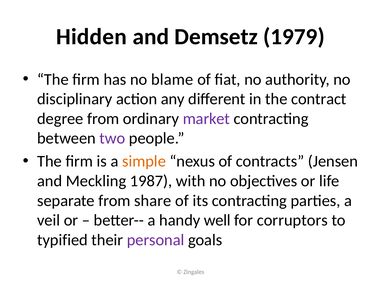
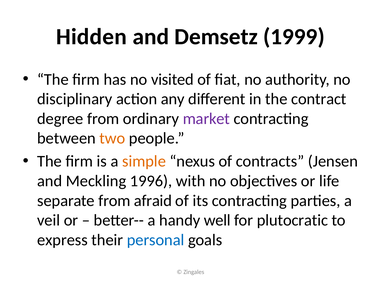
1979: 1979 -> 1999 (294, 37)
blame: blame -> visited (172, 80)
two colour: purple -> orange (112, 139)
1987: 1987 -> 1996 (151, 181)
share: share -> afraid (153, 201)
corruptors: corruptors -> plutocratic (292, 221)
typified: typified -> express (62, 241)
personal colour: purple -> blue (156, 241)
